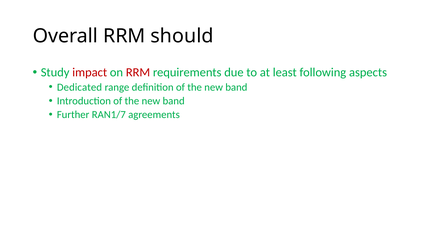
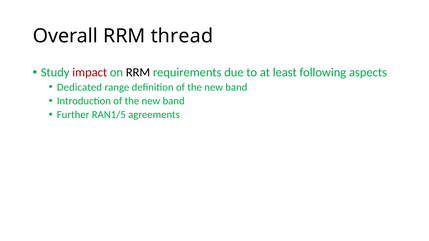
should: should -> thread (182, 36)
RRM colour: red -> black (138, 73)
RAN1/7: RAN1/7 -> RAN1/5 (109, 115)
